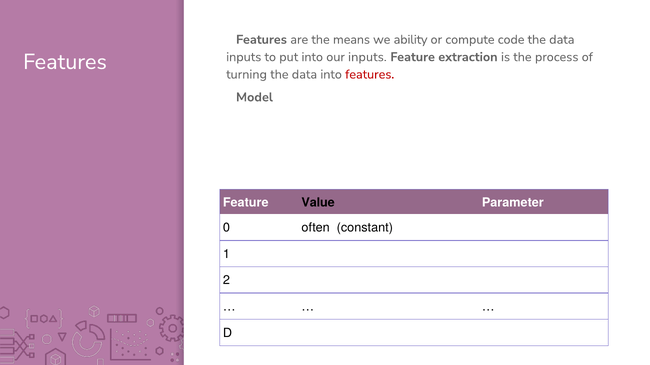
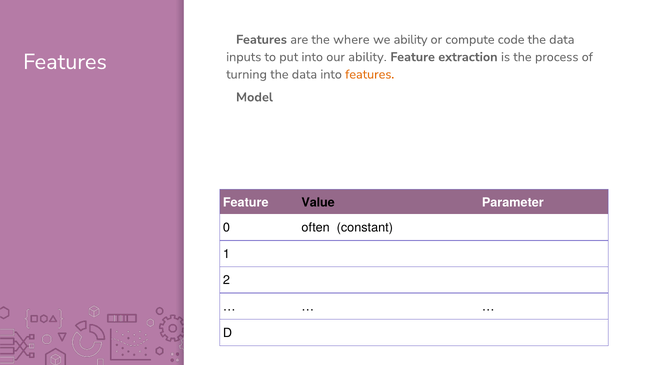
means: means -> where (351, 40)
our inputs: inputs -> ability (367, 57)
features colour: red -> orange (370, 74)
